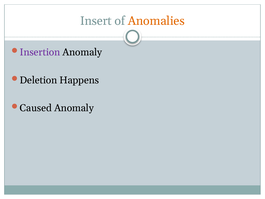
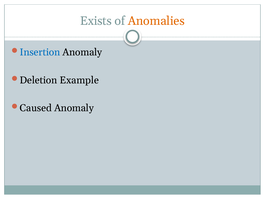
Insert: Insert -> Exists (96, 21)
Insertion colour: purple -> blue (40, 52)
Happens: Happens -> Example (79, 80)
